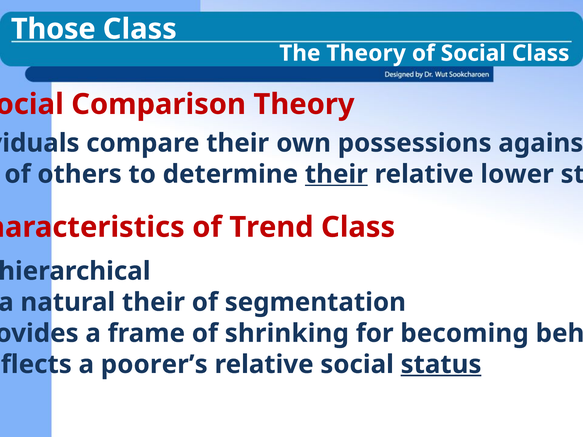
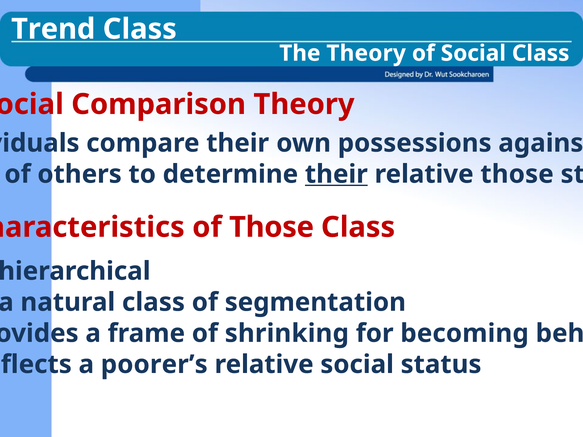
Those: Those -> Trend (53, 29)
relative lower: lower -> those (517, 174)
of Trend: Trend -> Those (272, 227)
natural their: their -> class (153, 302)
status underline: present -> none (441, 365)
